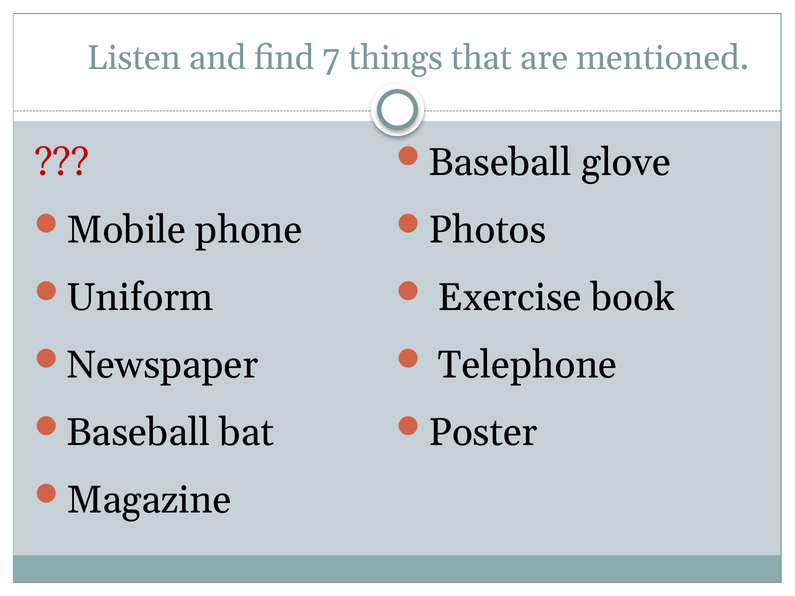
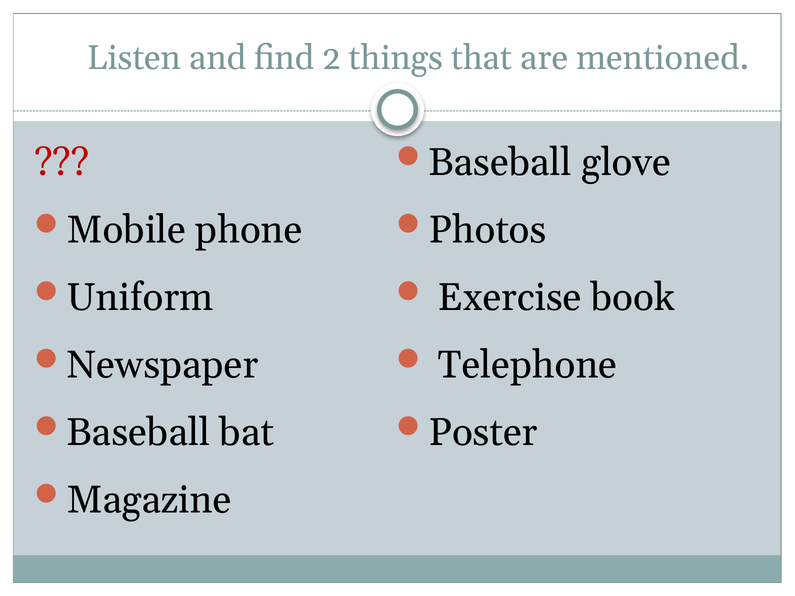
7: 7 -> 2 (332, 58)
